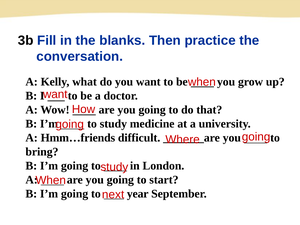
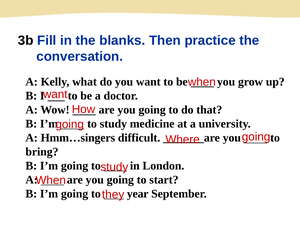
Hmm…friends: Hmm…friends -> Hmm…singers (78, 138)
next: next -> they (113, 195)
